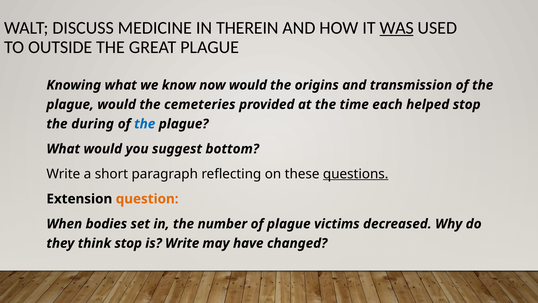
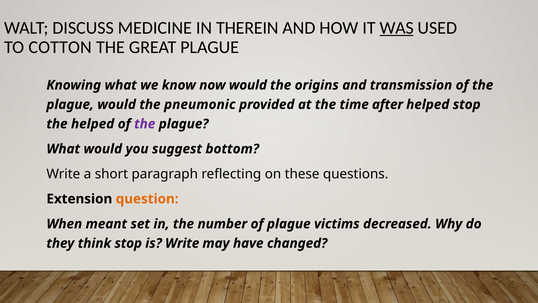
OUTSIDE: OUTSIDE -> COTTON (60, 47)
cemeteries: cemeteries -> pneumonic (200, 104)
each: each -> after (388, 104)
the during: during -> helped (93, 124)
the colour: blue -> purple (145, 124)
questions underline: present -> none (356, 174)
bodies: bodies -> meant (106, 224)
